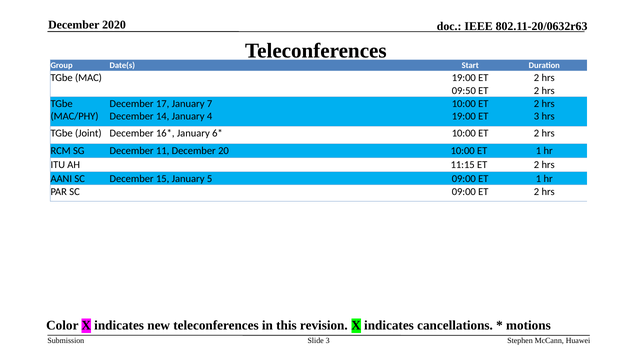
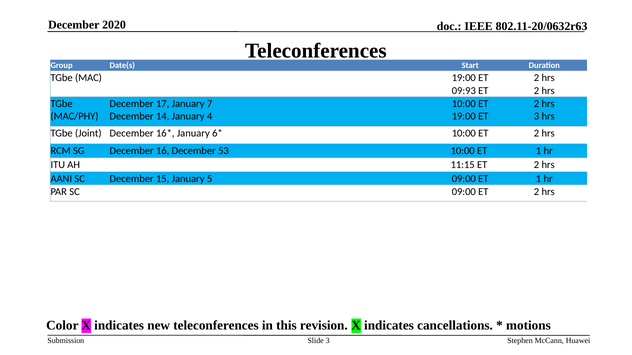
09:50: 09:50 -> 09:93 (464, 91)
11: 11 -> 16 (163, 151)
20: 20 -> 53 (223, 151)
